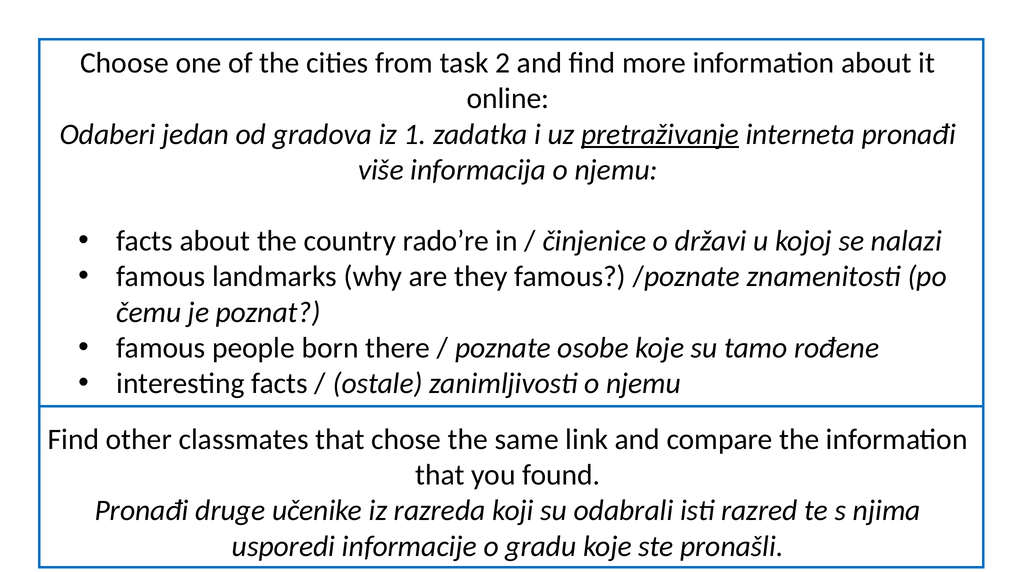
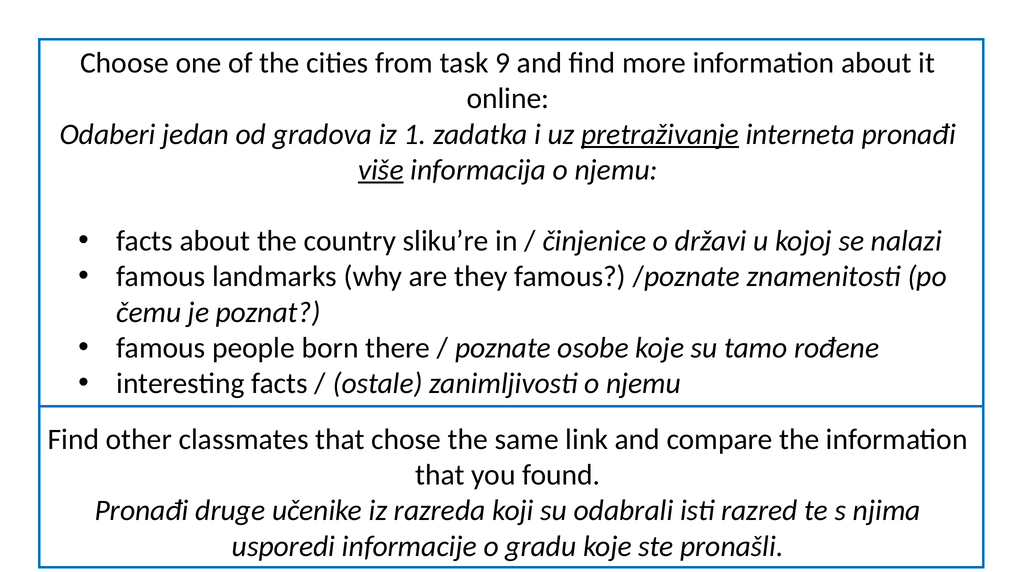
2: 2 -> 9 (503, 63)
više underline: none -> present (381, 170)
rado’re: rado’re -> sliku’re (446, 241)
